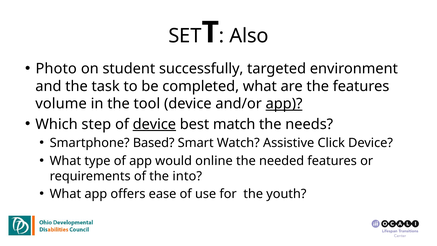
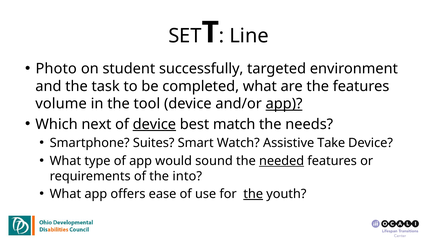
Also: Also -> Line (249, 36)
step: step -> next (96, 124)
Based: Based -> Suites (154, 143)
Click: Click -> Take (331, 143)
online: online -> sound (214, 161)
needed underline: none -> present (282, 161)
the underline: none -> present (253, 194)
